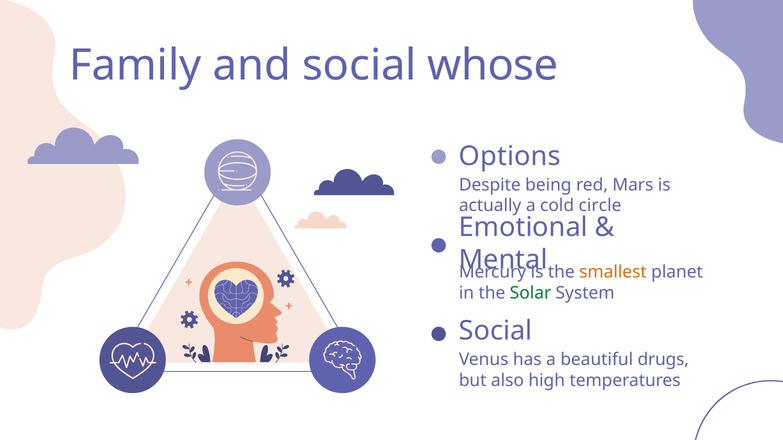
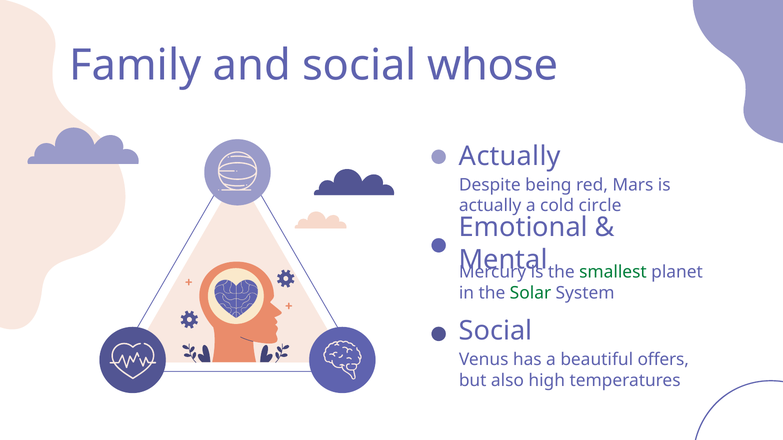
Options: Options -> Actually (510, 156)
smallest colour: orange -> green (613, 272)
drugs: drugs -> offers (663, 360)
